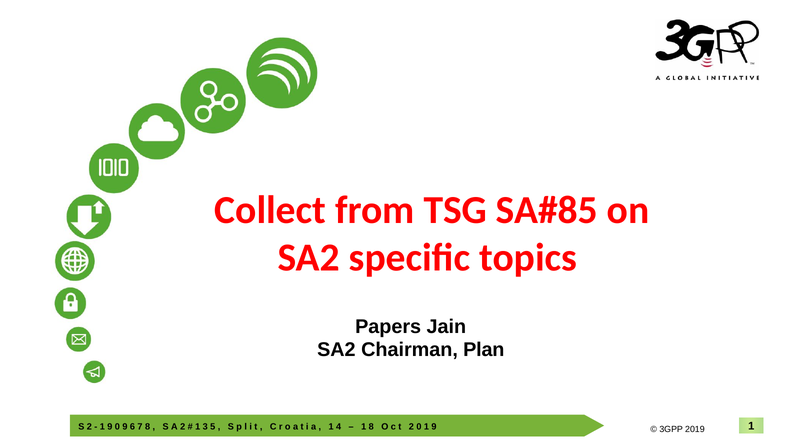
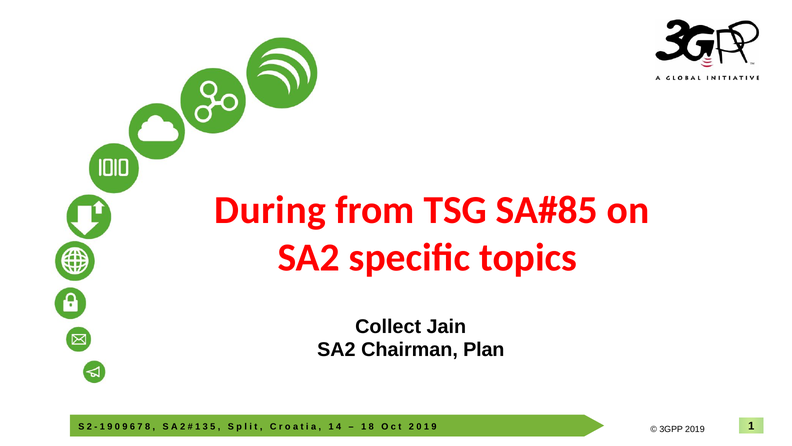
Collect: Collect -> During (270, 210)
Papers: Papers -> Collect (388, 327)
